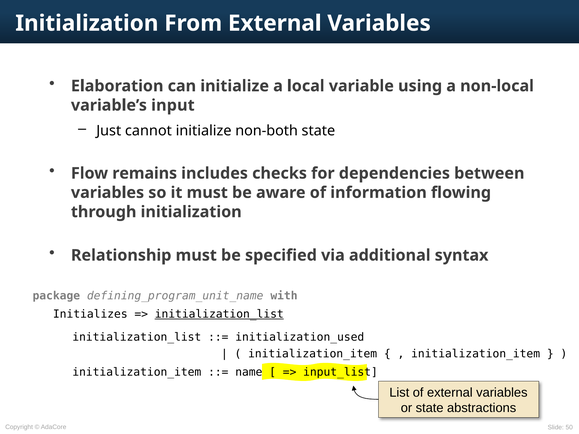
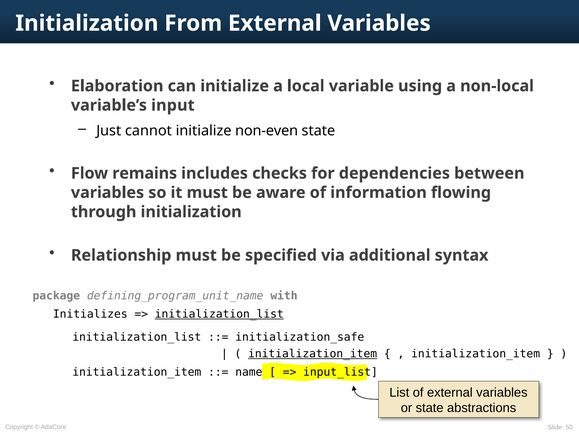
non-both: non-both -> non-even (267, 131)
initialization_used: initialization_used -> initialization_safe (300, 337)
initialization_item underline: none -> present (313, 354)
